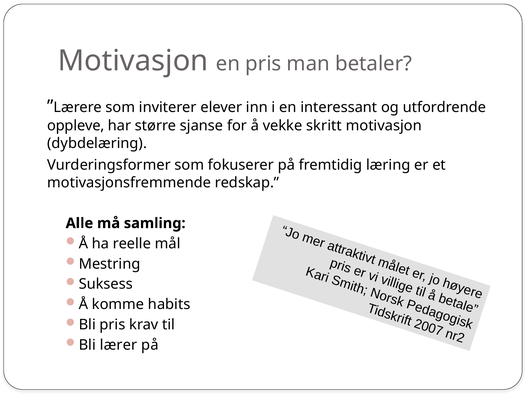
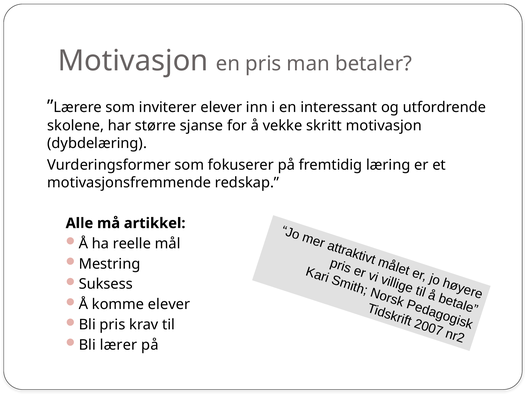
oppleve: oppleve -> skolene (76, 125)
samling: samling -> artikkel (155, 223)
komme habits: habits -> elever (169, 304)
